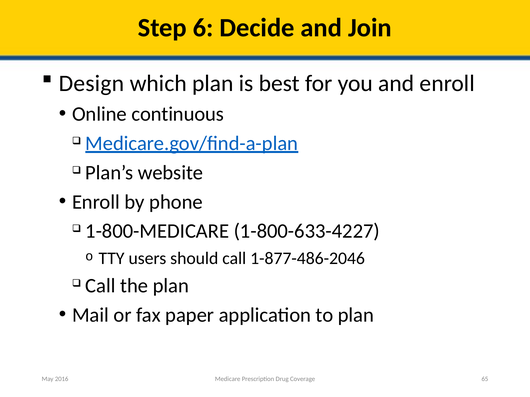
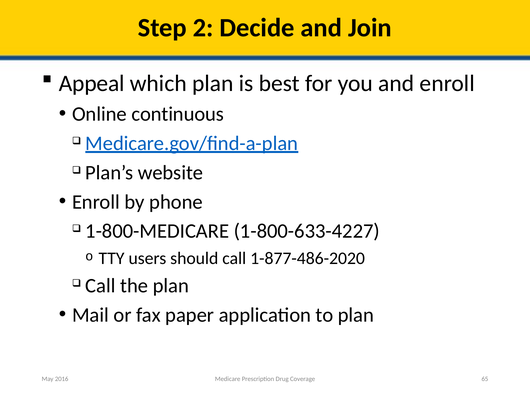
6: 6 -> 2 (203, 28)
Design: Design -> Appeal (92, 84)
1-877-486-2046: 1-877-486-2046 -> 1-877-486-2020 (308, 259)
